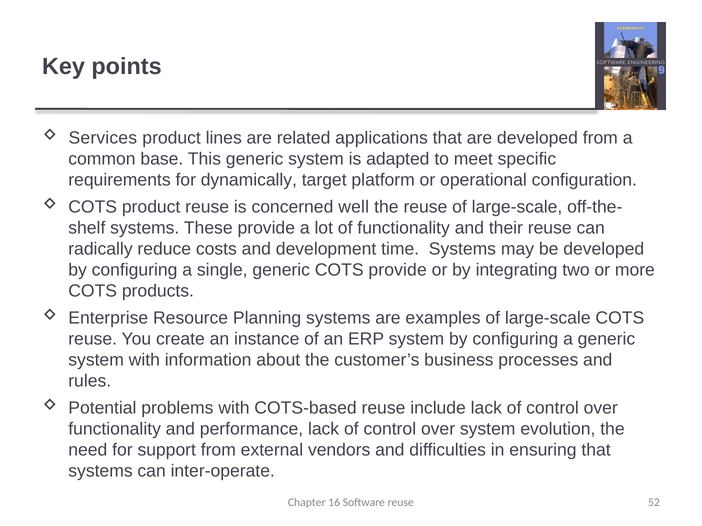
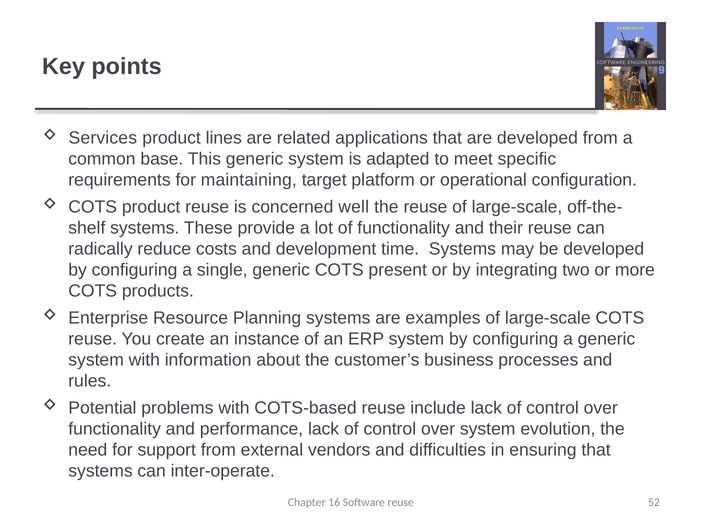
dynamically: dynamically -> maintaining (249, 180)
COTS provide: provide -> present (398, 270)
